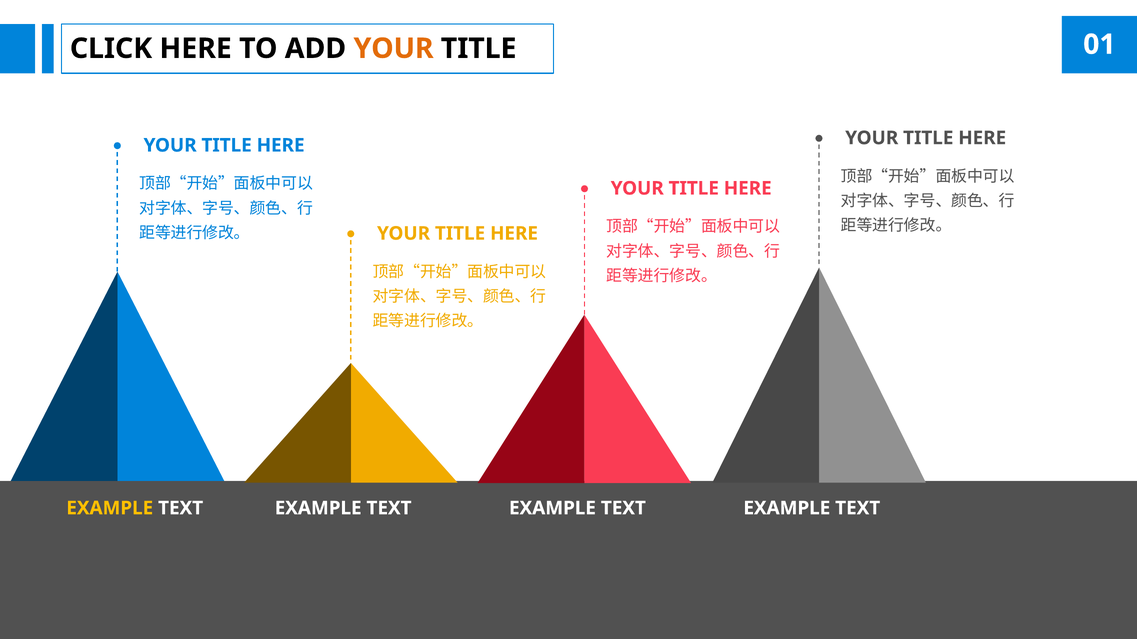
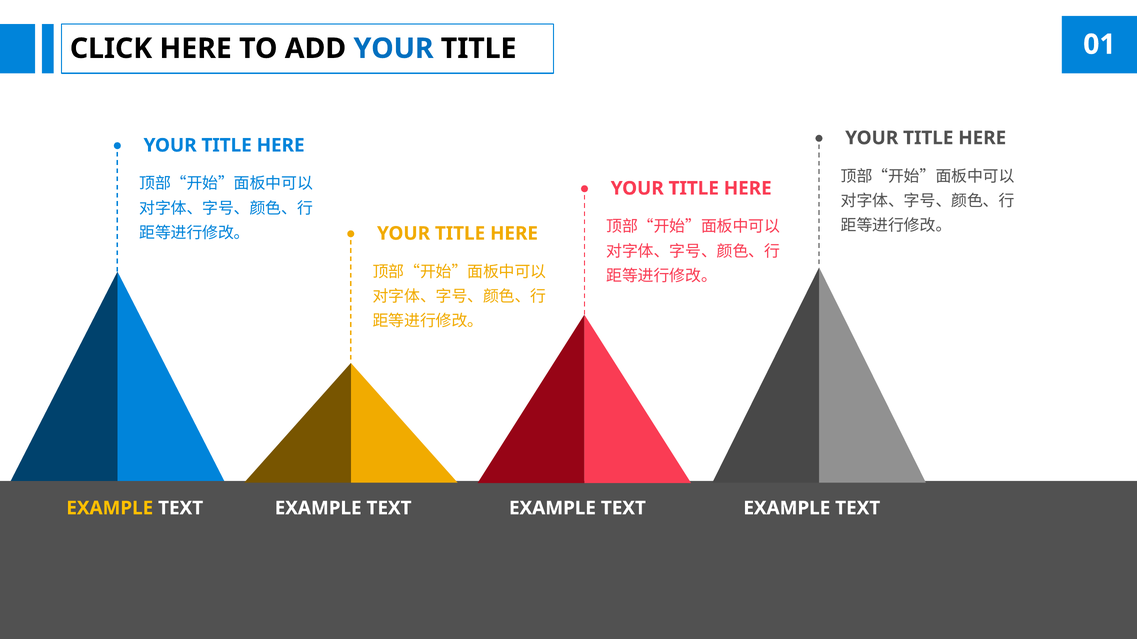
YOUR colour: orange -> blue (394, 49)
